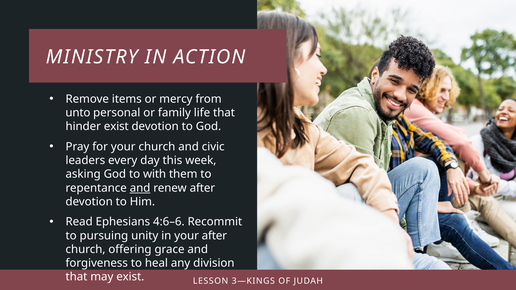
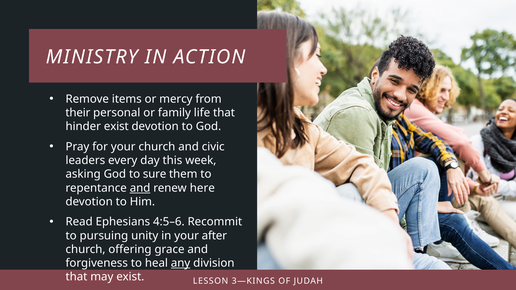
unto: unto -> their (78, 113)
with: with -> sure (155, 174)
renew after: after -> here (202, 188)
4:6–6: 4:6–6 -> 4:5–6 (169, 222)
any underline: none -> present (181, 263)
